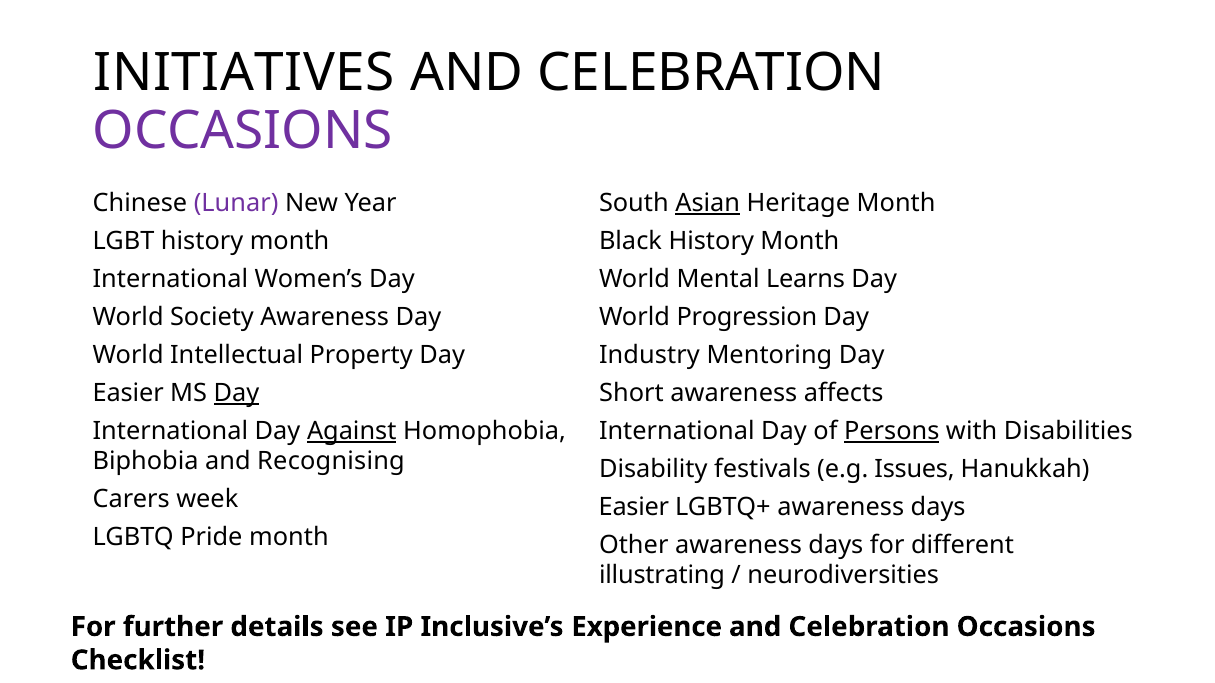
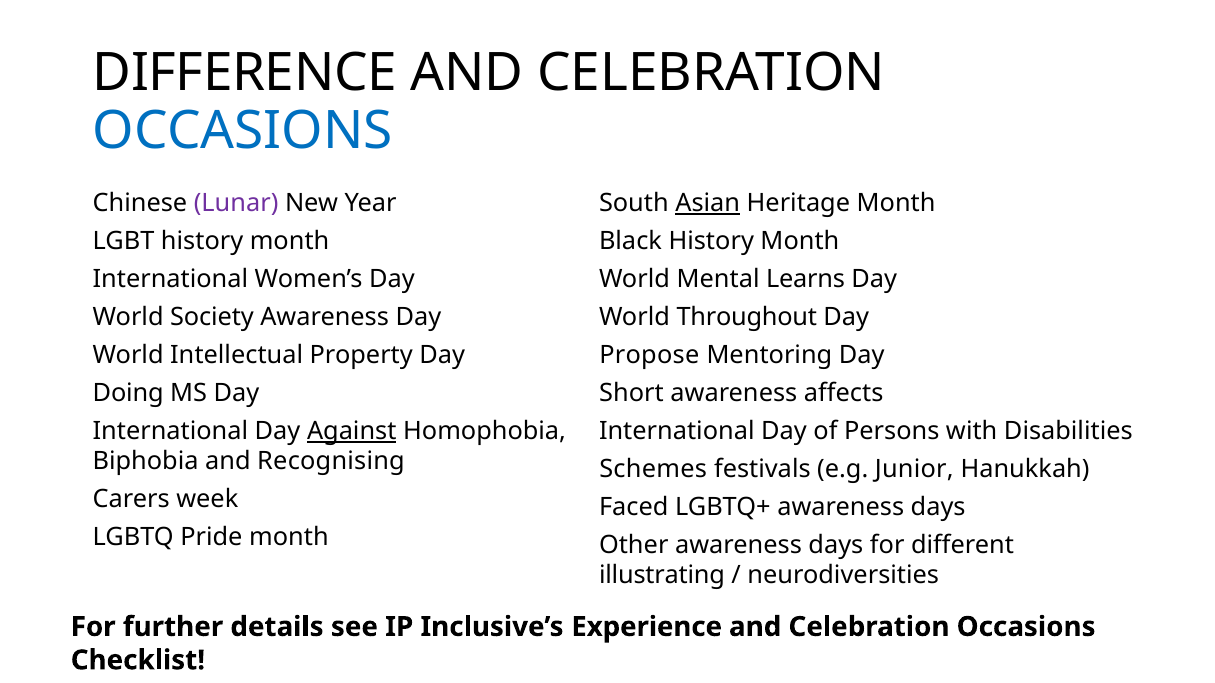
INITIATIVES: INITIATIVES -> DIFFERENCE (245, 73)
OCCASIONS colour: purple -> blue (243, 131)
Progression: Progression -> Throughout (747, 317)
Industry: Industry -> Propose (649, 355)
Easier: Easier -> Doing (128, 393)
Day underline: present -> none (237, 393)
Persons underline: present -> none (892, 431)
Disability: Disability -> Schemes (653, 469)
Issues: Issues -> Junior (914, 469)
Easier: Easier -> Faced (634, 507)
